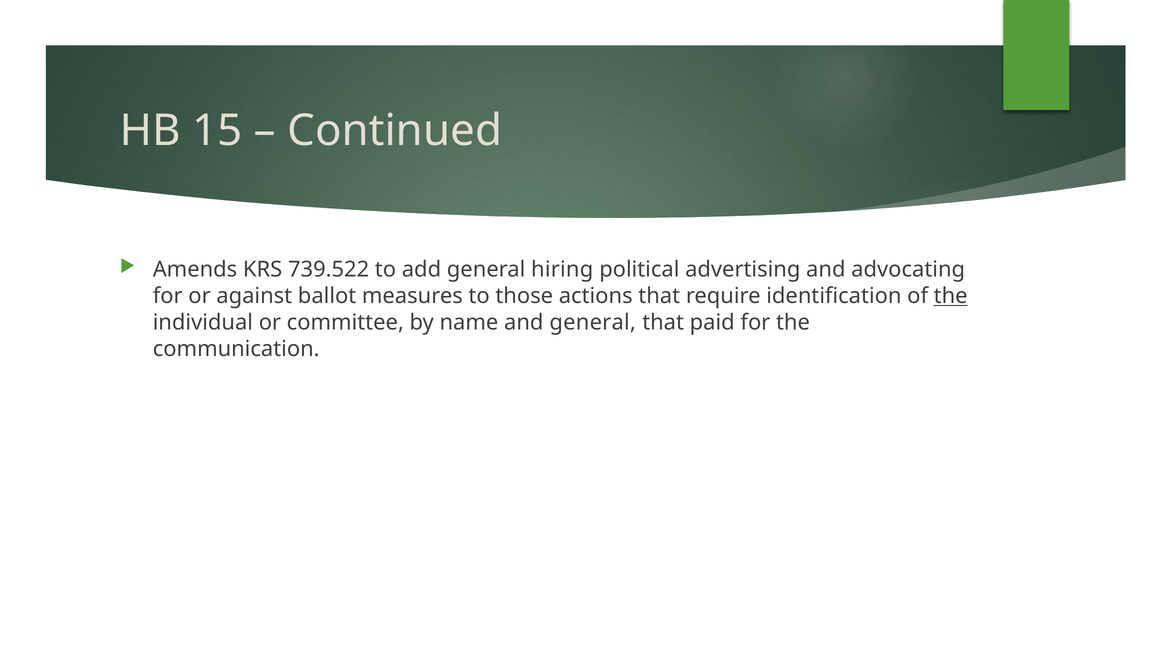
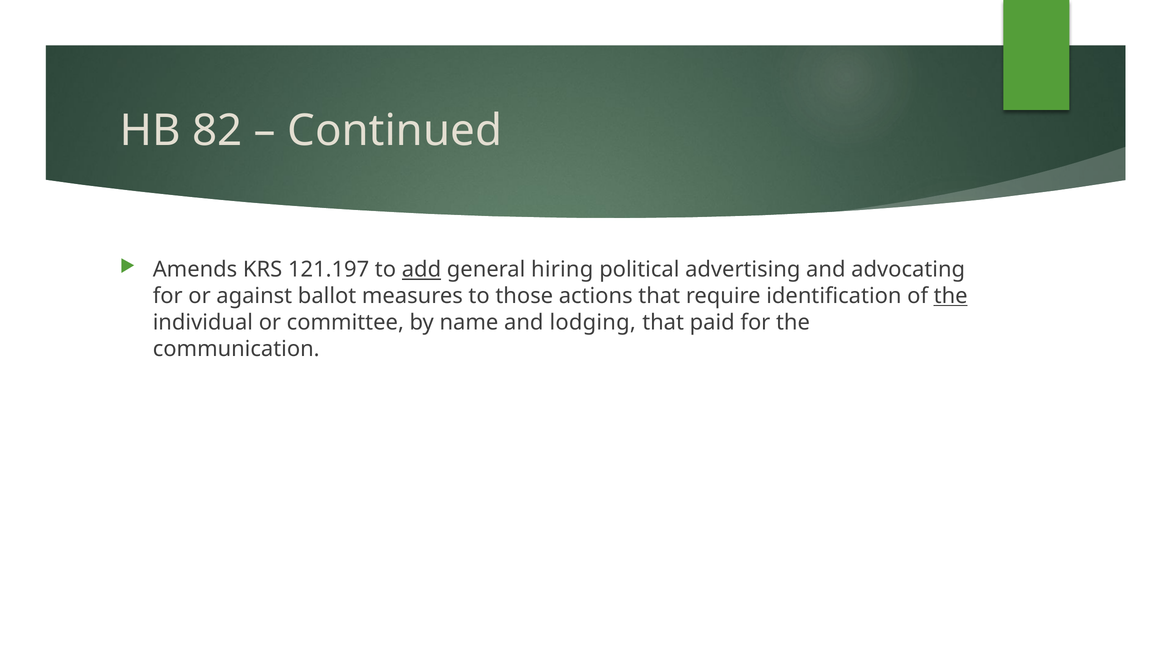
15: 15 -> 82 (217, 131)
739.522: 739.522 -> 121.197 (329, 269)
add underline: none -> present (421, 269)
and general: general -> lodging (593, 322)
